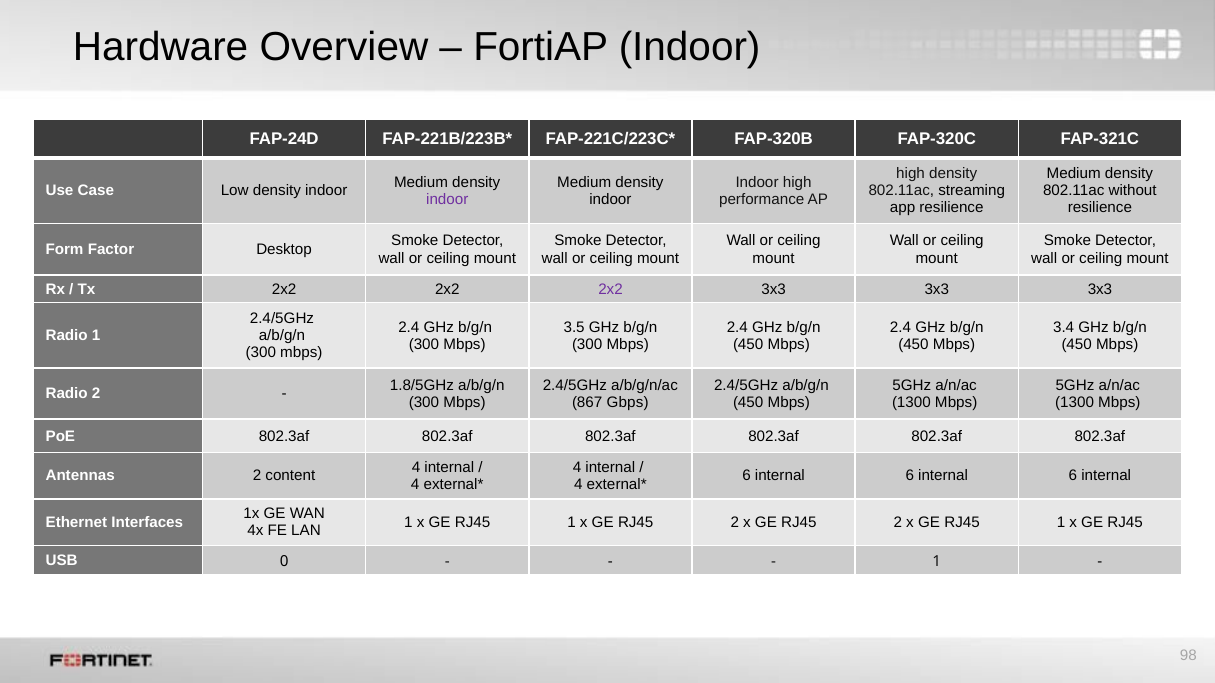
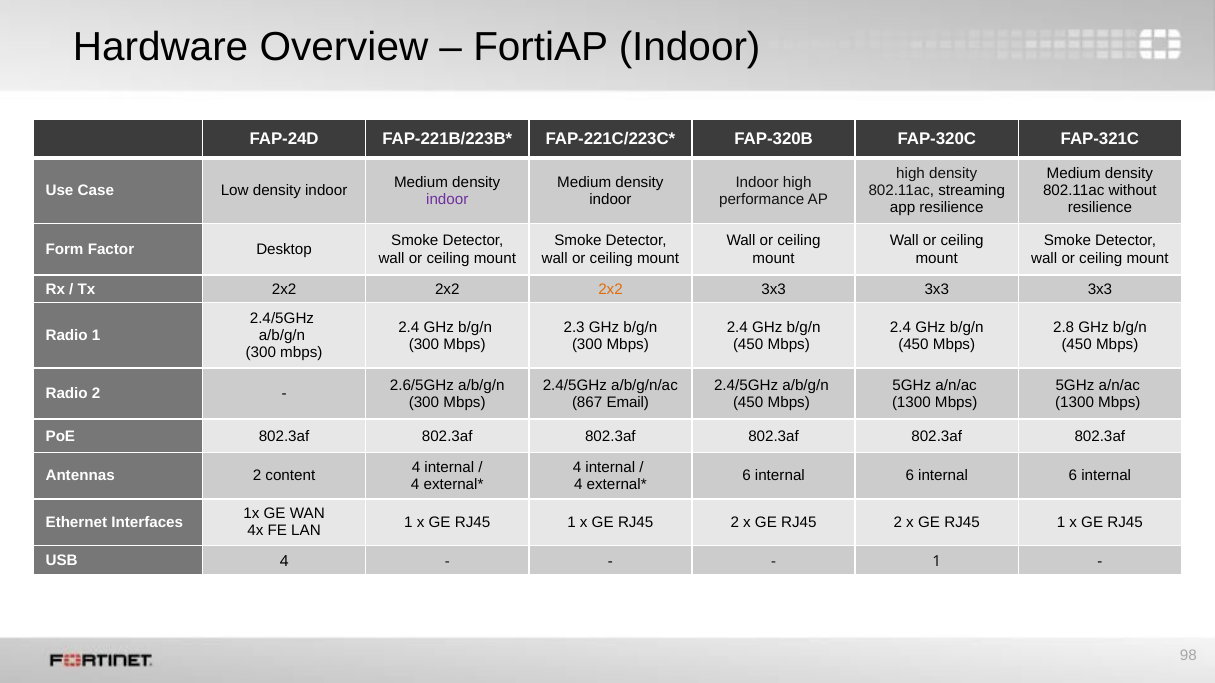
2x2 colour: purple -> orange (611, 289)
3.5: 3.5 -> 2.3 (574, 327)
3.4: 3.4 -> 2.8 (1064, 327)
1.8/5GHz: 1.8/5GHz -> 2.6/5GHz (422, 386)
Gbps: Gbps -> Email (628, 403)
USB 0: 0 -> 4 (284, 562)
